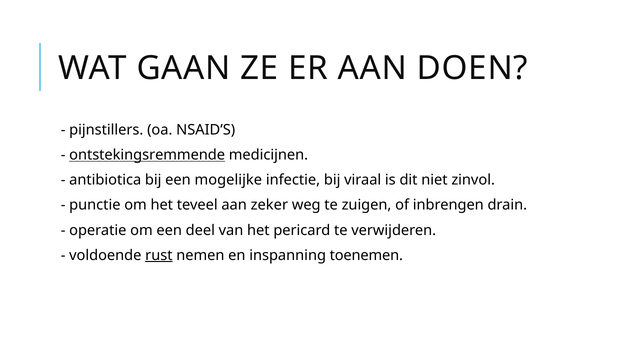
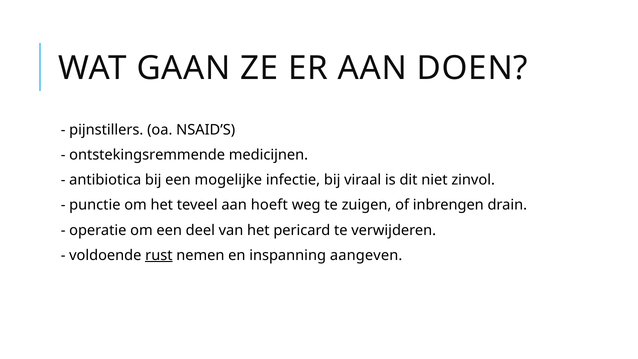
ontstekingsremmende underline: present -> none (147, 155)
zeker: zeker -> hoeft (269, 205)
toenemen: toenemen -> aangeven (366, 255)
